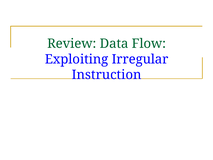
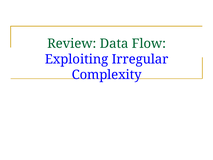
Instruction: Instruction -> Complexity (107, 75)
